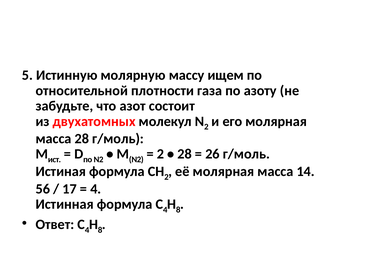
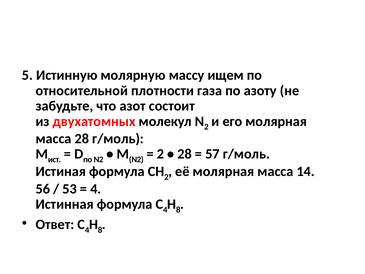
26: 26 -> 57 (212, 154)
17: 17 -> 53 (70, 189)
